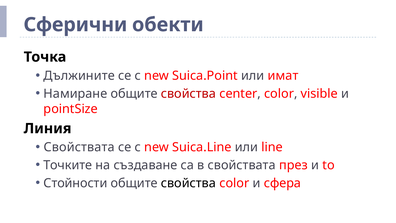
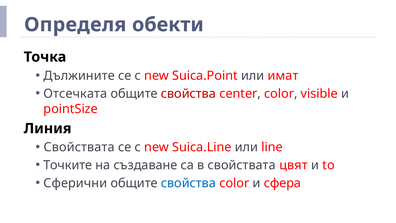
Сферични: Сферични -> Определя (75, 25)
Намиране: Намиране -> Отсечката (75, 94)
през: през -> цвят (294, 165)
Стойности: Стойности -> Сферични (75, 183)
свойства colour: black -> blue (188, 183)
